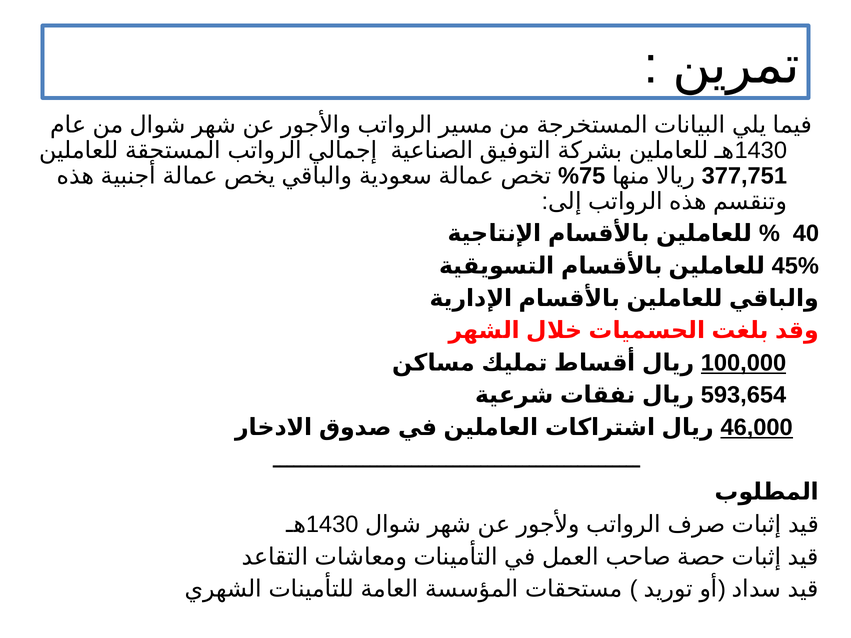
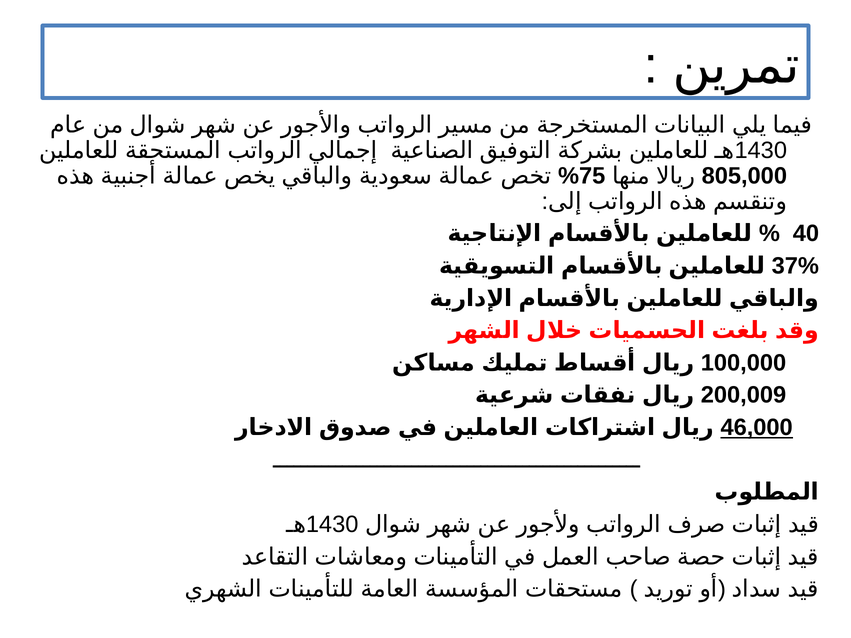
377,751: 377,751 -> 805,000 (744, 176)
45%: 45% -> 37% (795, 266)
100,000 underline: present -> none (744, 363)
593,654: 593,654 -> 200,009 (744, 395)
